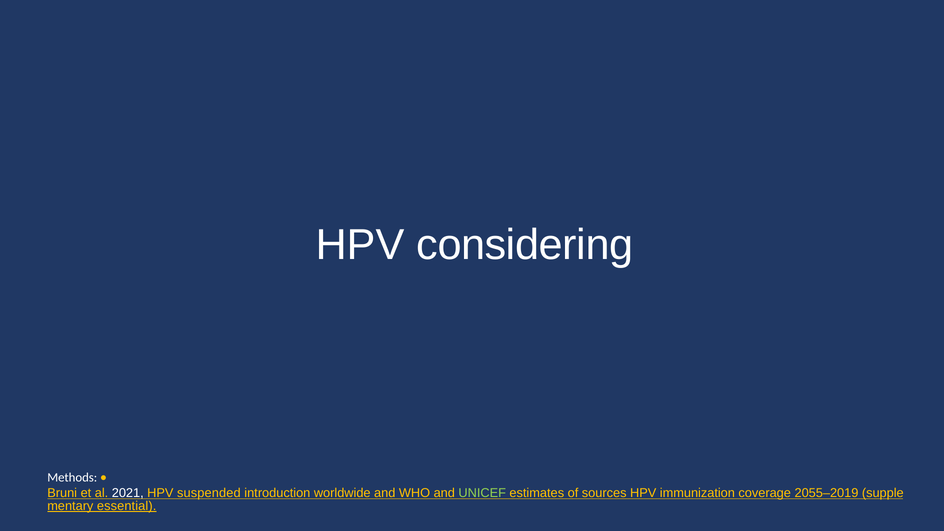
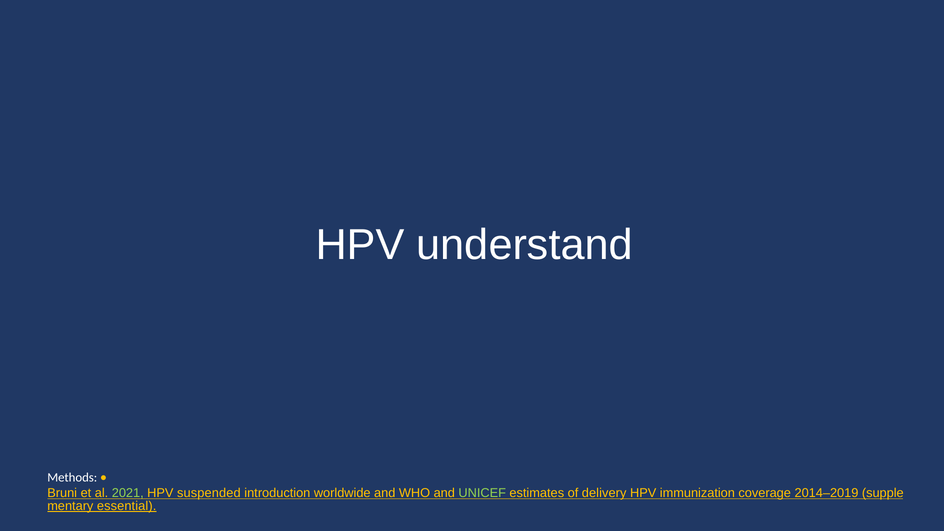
considering: considering -> understand (525, 245)
2021 colour: white -> light green (128, 493)
sources: sources -> delivery (604, 493)
2055–2019: 2055–2019 -> 2014–2019 (826, 493)
